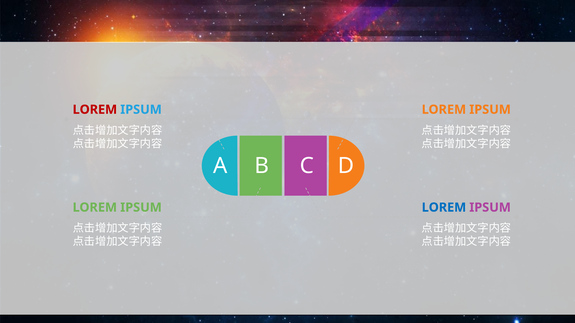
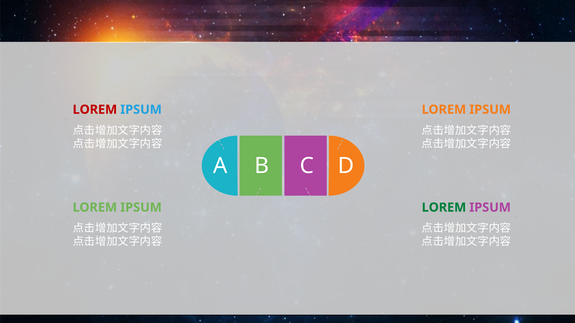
LOREM colour: blue -> green (444, 208)
